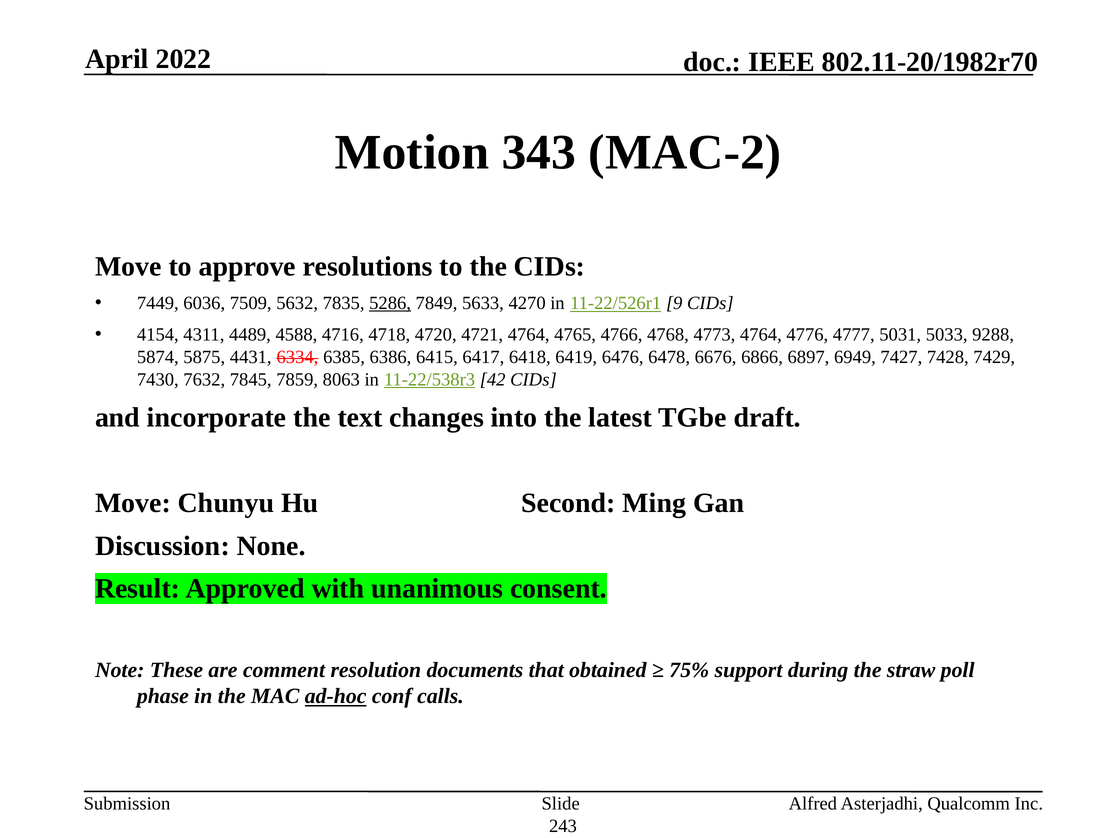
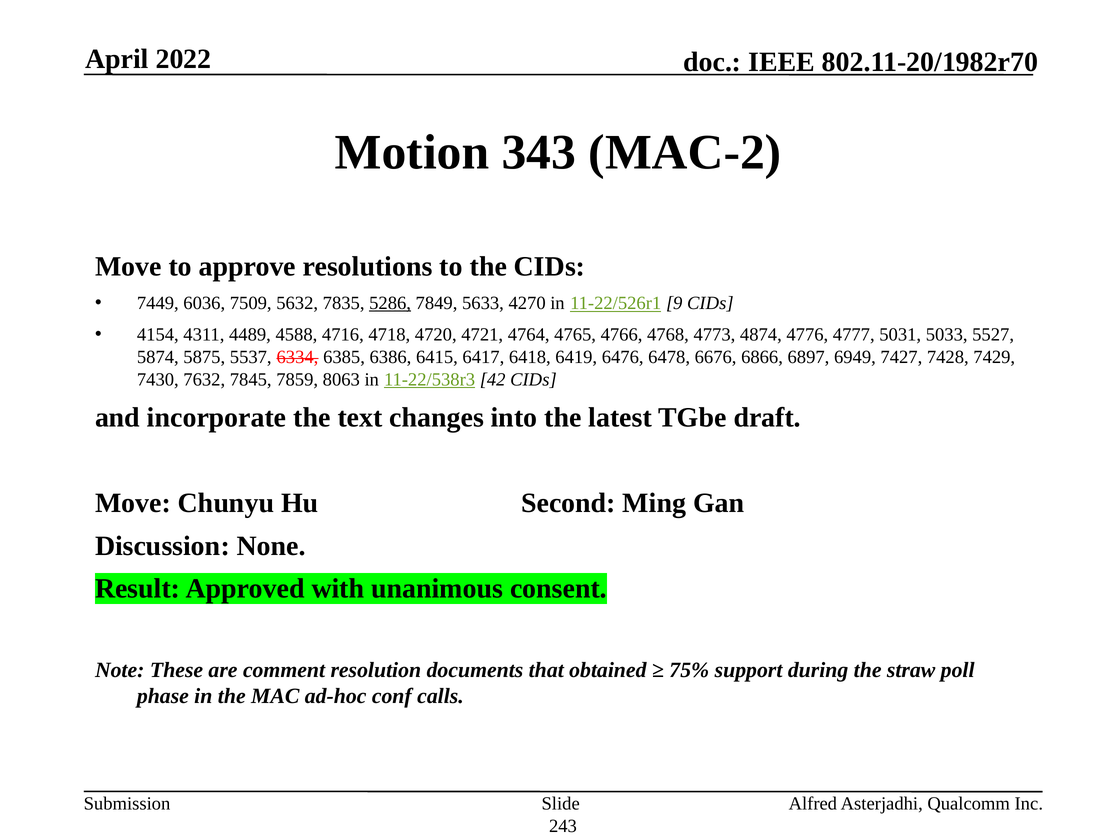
4773 4764: 4764 -> 4874 (761, 335)
9288: 9288 -> 5527 (993, 335)
4431: 4431 -> 5537 (251, 357)
ad-hoc underline: present -> none (336, 696)
